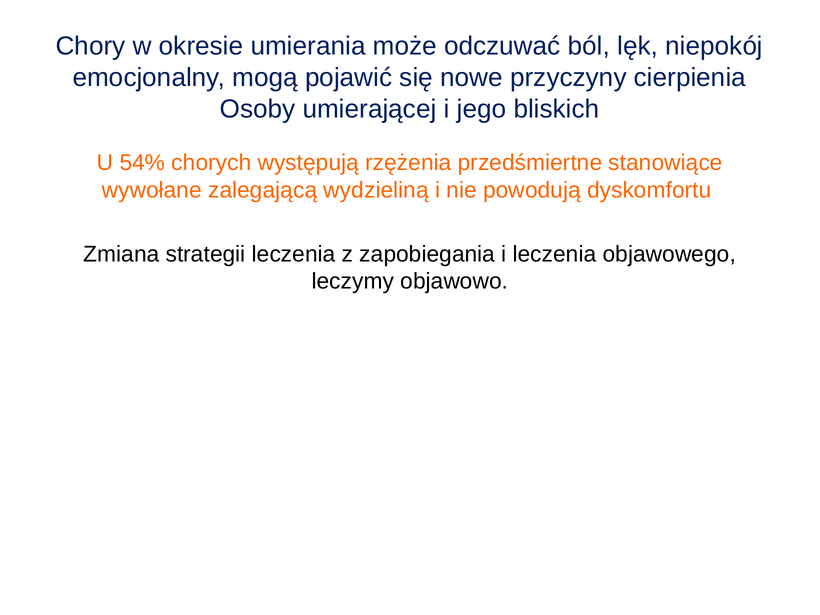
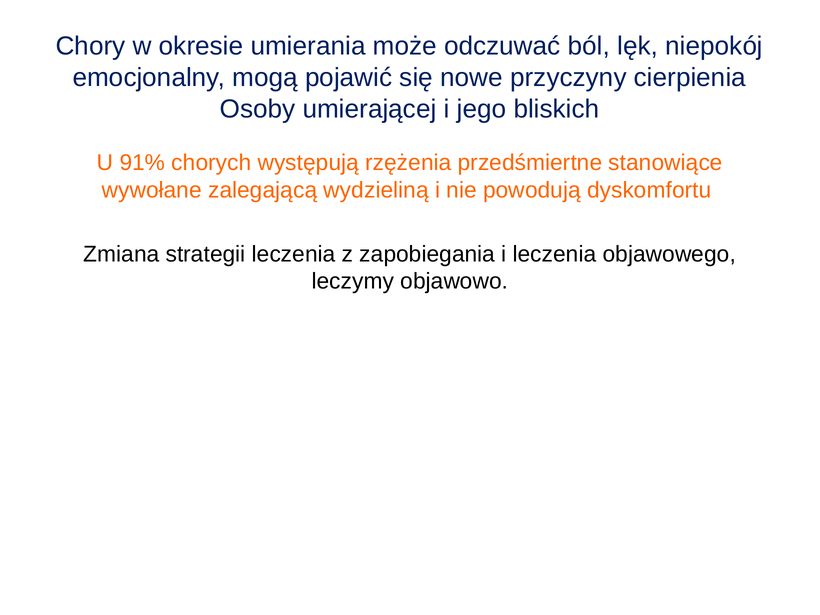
54%: 54% -> 91% (142, 163)
